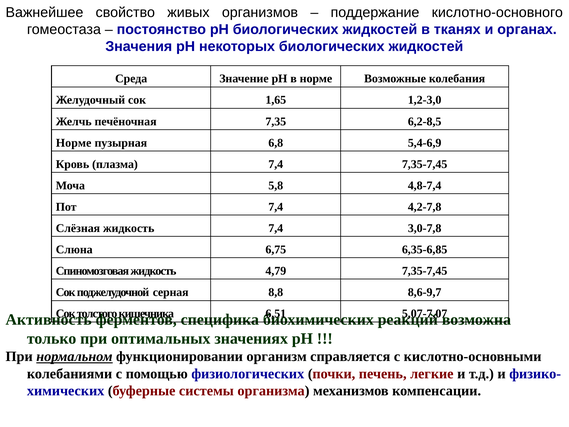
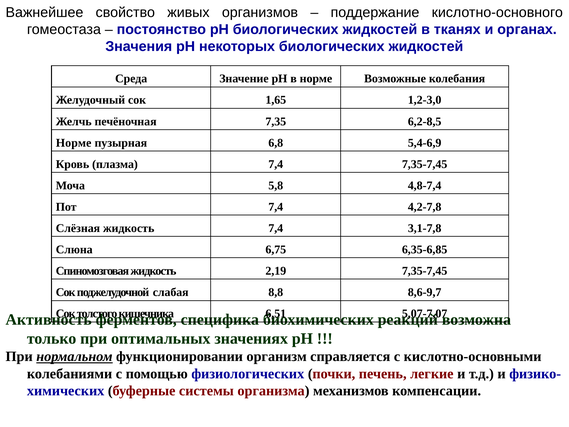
3,0-7,8: 3,0-7,8 -> 3,1-7,8 (425, 228)
4,79: 4,79 -> 2,19 (276, 271)
серная: серная -> слабая (171, 292)
